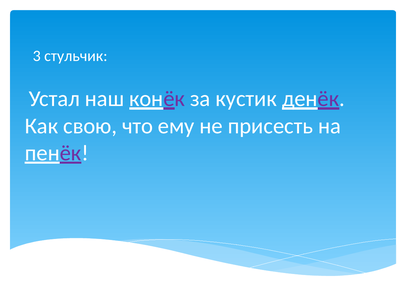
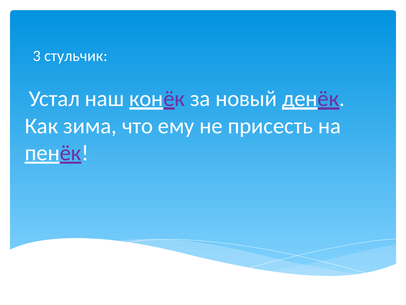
кустик: кустик -> новый (246, 99)
свою: свою -> зима (90, 126)
